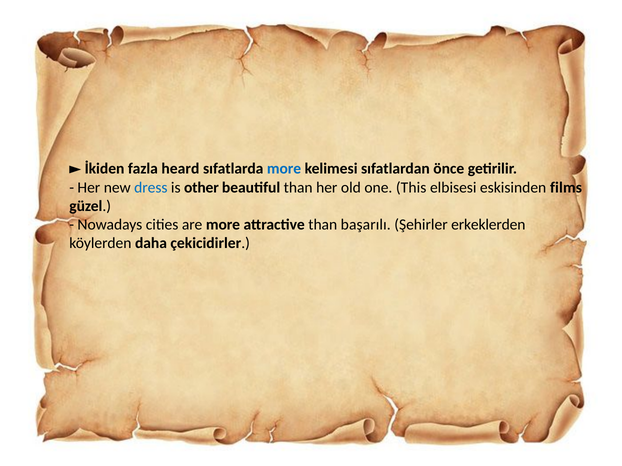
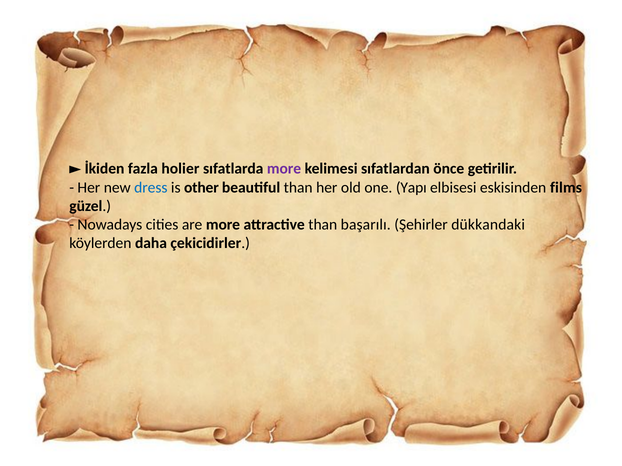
heard: heard -> holier (180, 169)
more colour: blue -> purple (284, 169)
This: This -> Yapı (411, 188)
erkeklerden: erkeklerden -> dükkandaki (488, 225)
